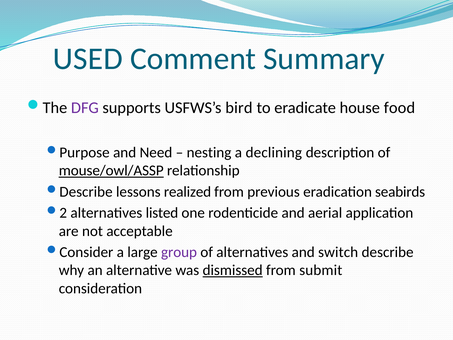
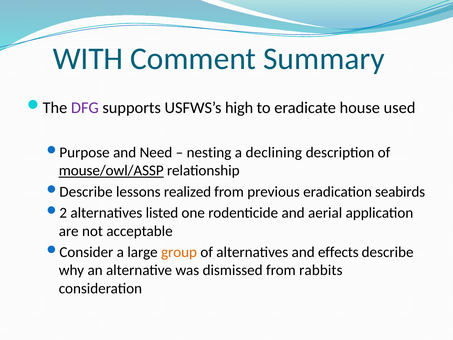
USED: USED -> WITH (88, 59)
bird: bird -> high (239, 108)
food: food -> used (400, 108)
group colour: purple -> orange (179, 252)
switch: switch -> effects (338, 252)
dismissed underline: present -> none (233, 270)
submit: submit -> rabbits (321, 270)
